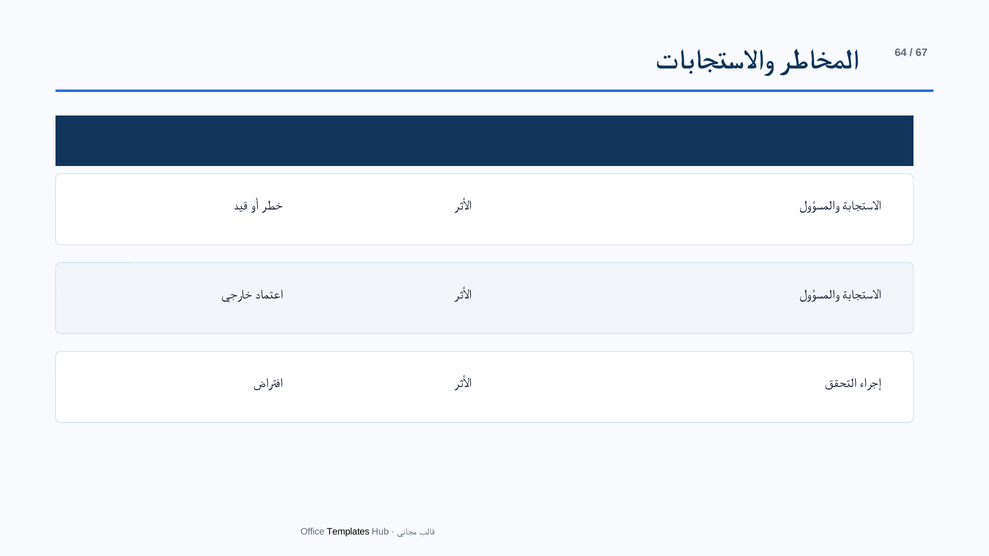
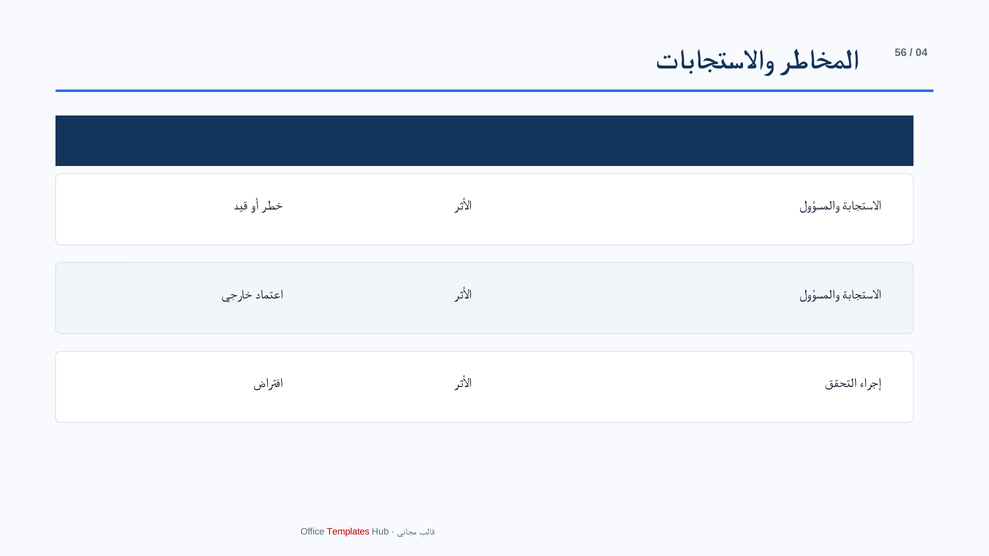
64: 64 -> 56 (901, 53)
67: 67 -> 04 (922, 53)
Templates colour: black -> red (348, 532)
